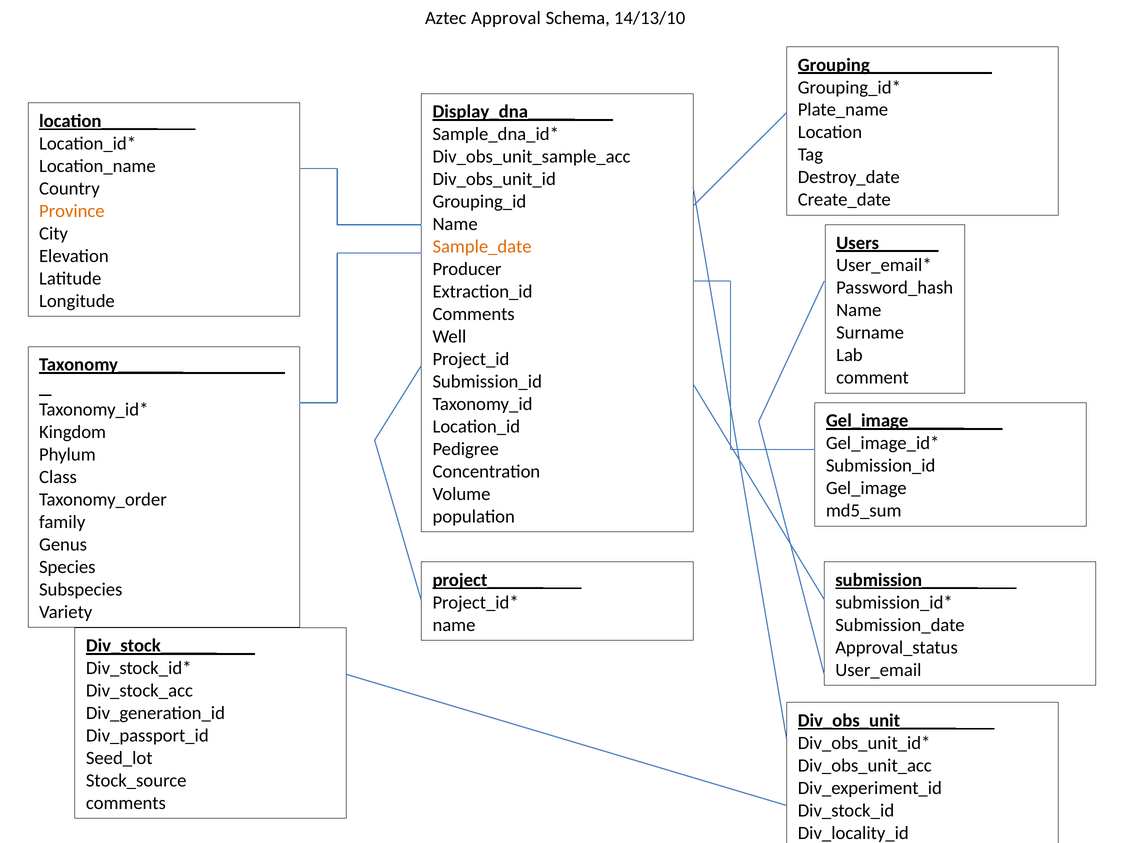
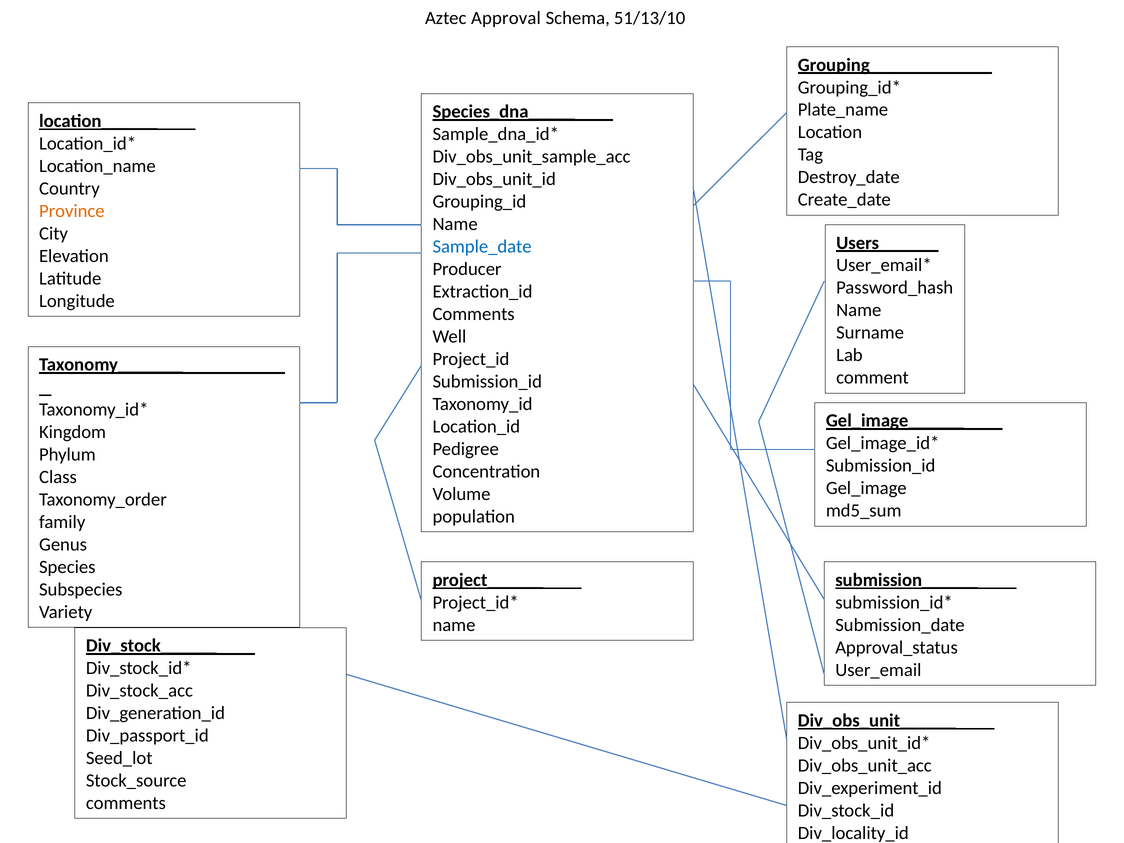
14/13/10: 14/13/10 -> 51/13/10 (650, 18)
Display_dna_____: Display_dna_____ -> Species_dna_____ (504, 112)
Sample_date colour: orange -> blue (482, 247)
